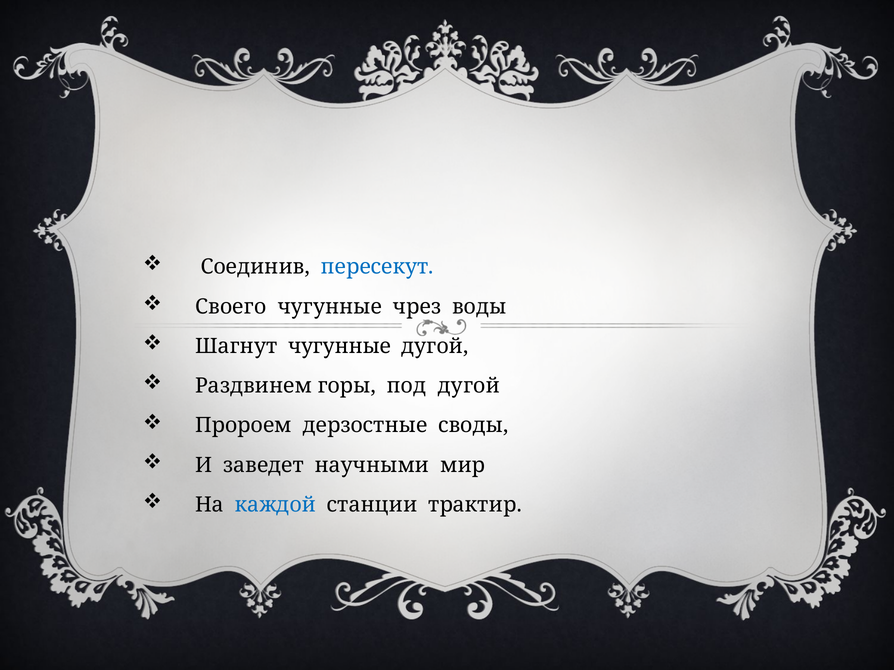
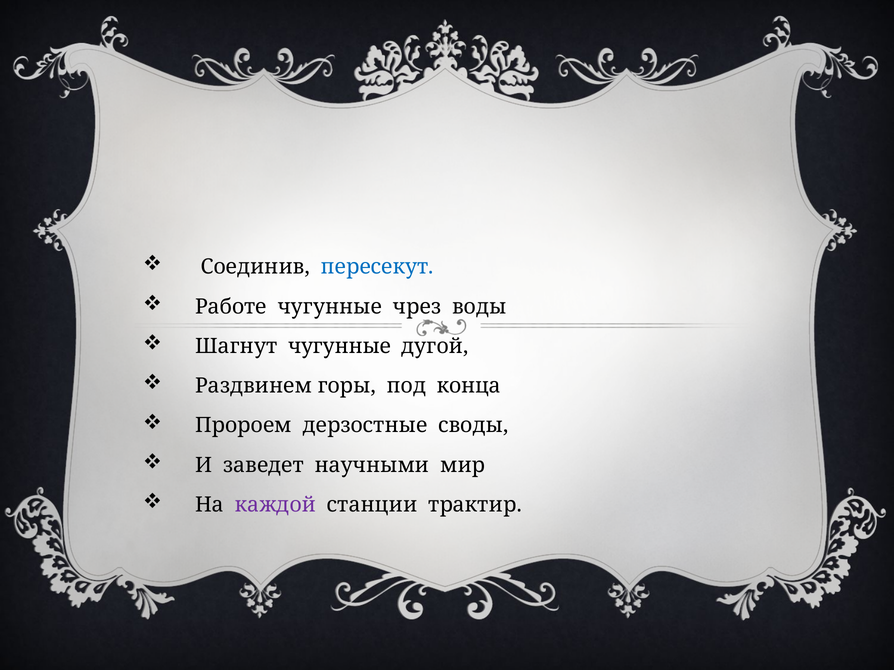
Своего: Своего -> Работе (231, 307)
под дугой: дугой -> конца (469, 386)
каждой colour: blue -> purple (275, 505)
